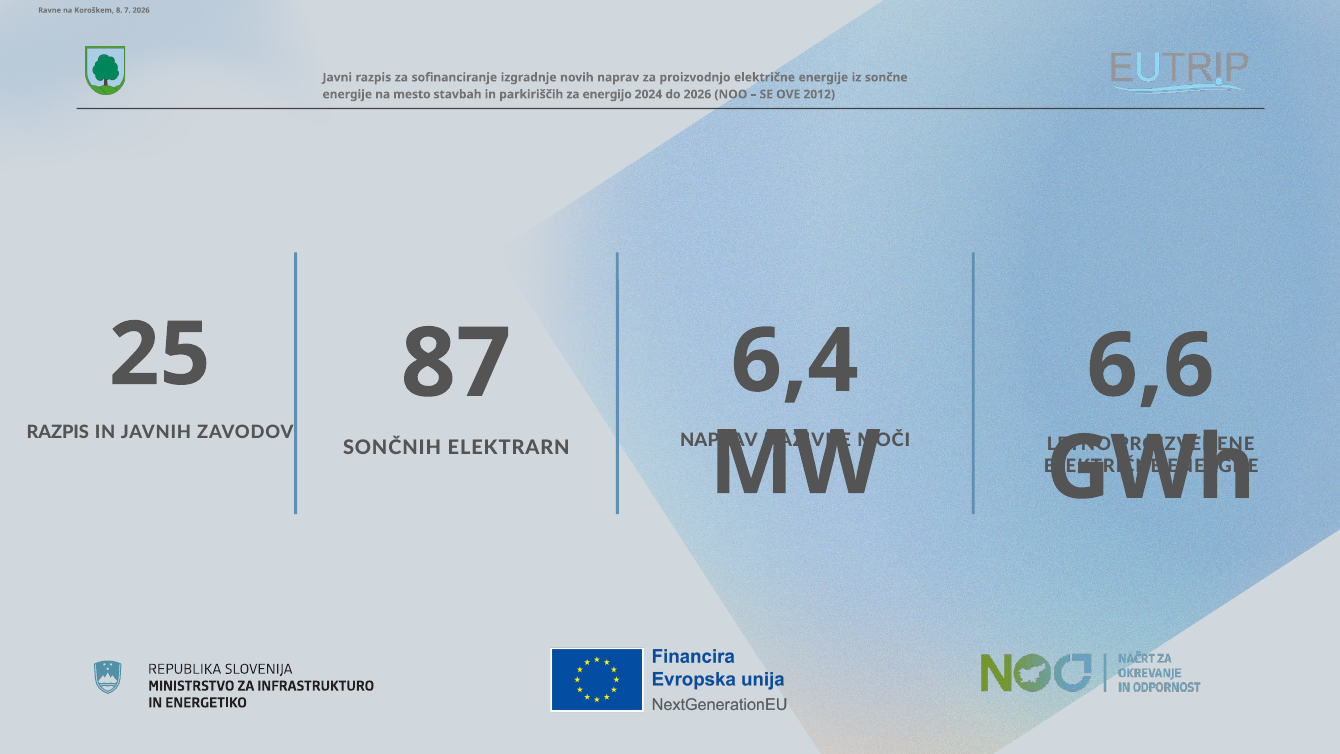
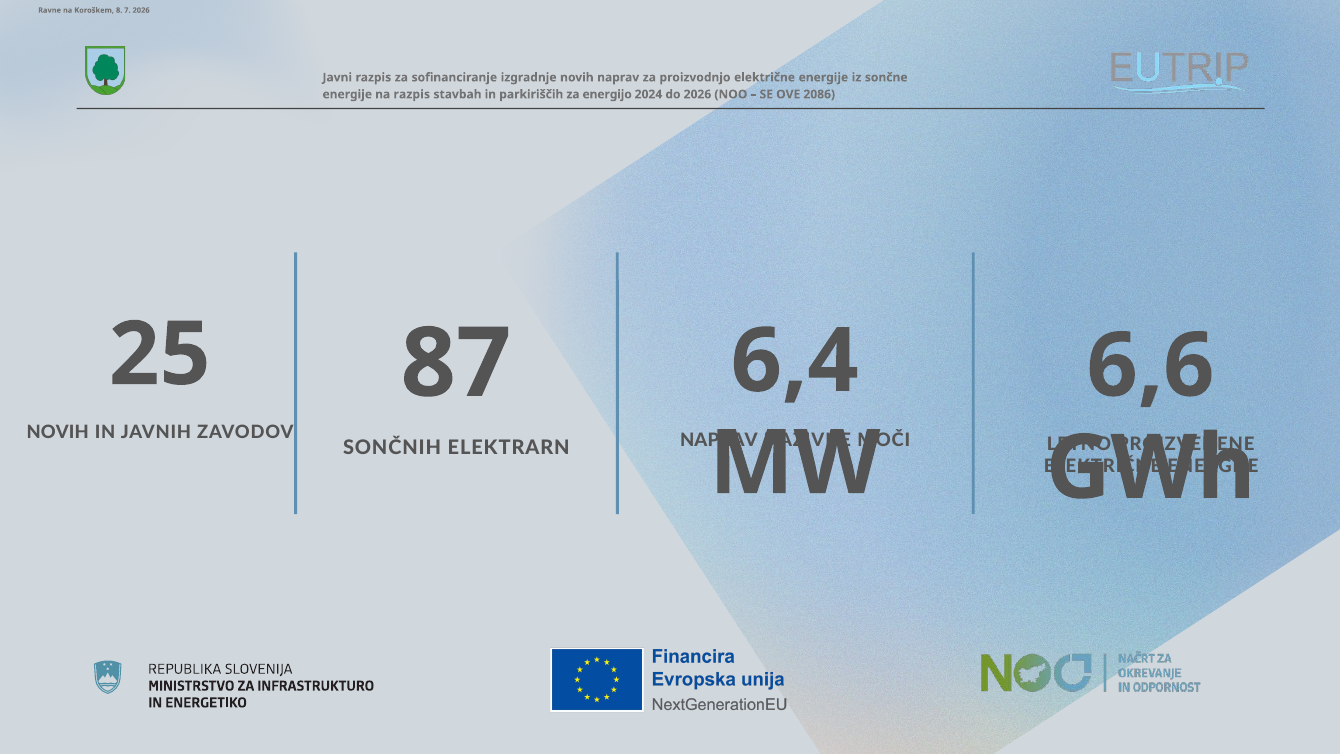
na mesto: mesto -> razpis (412, 94)
2012: 2012 -> 2086 (819, 94)
RAZPIS: RAZPIS -> NOVIH (58, 432)
